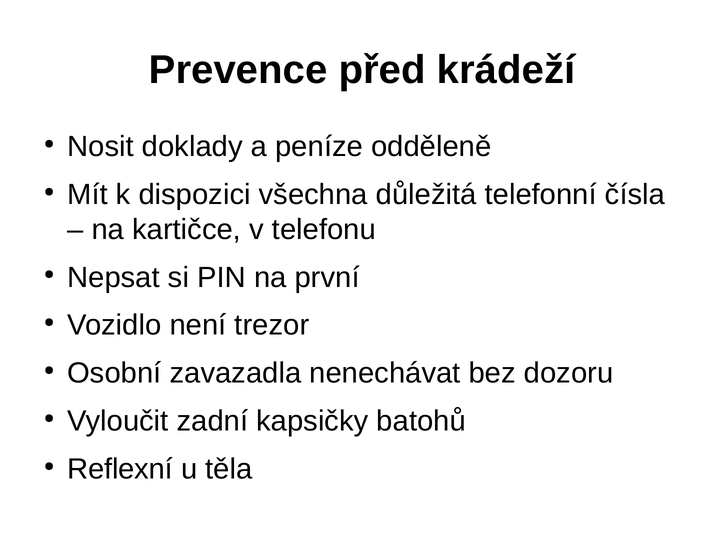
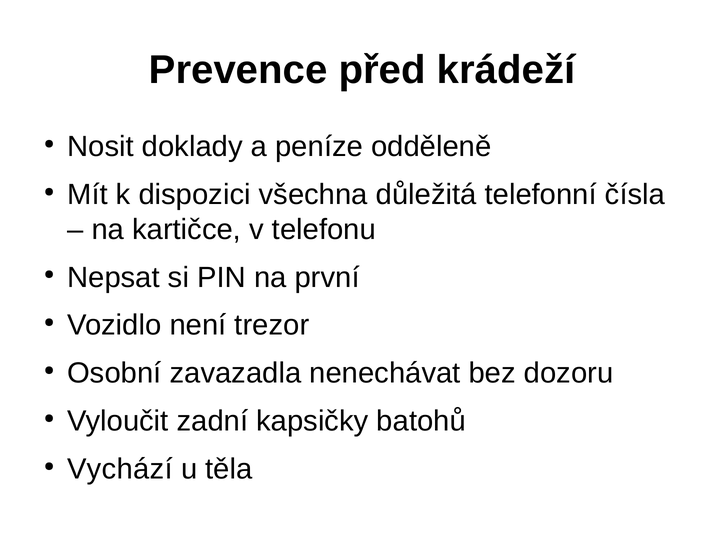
Reflexní: Reflexní -> Vychází (120, 470)
